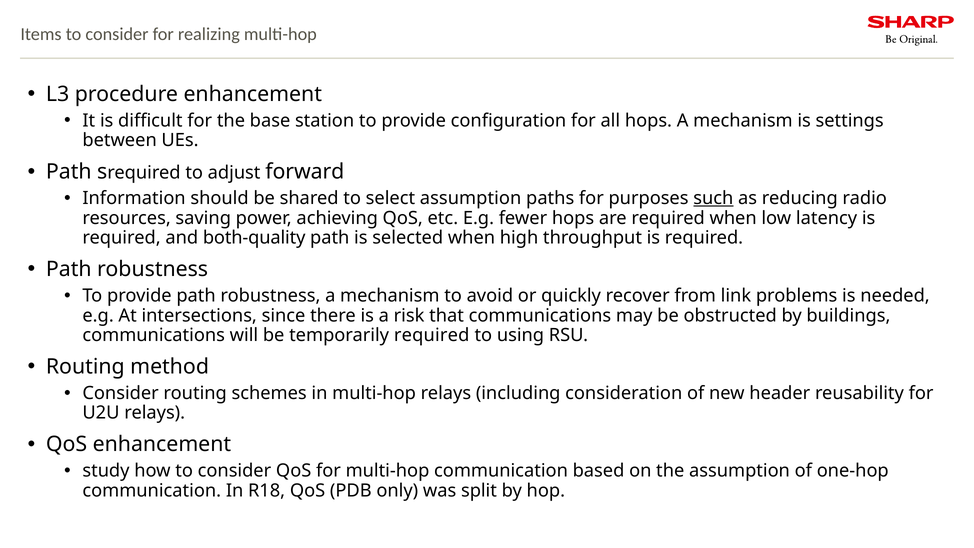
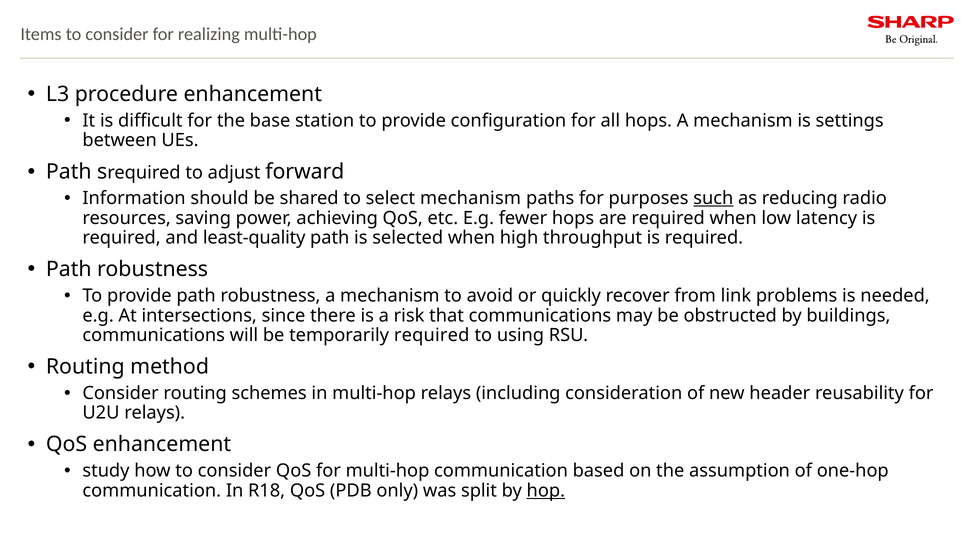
select assumption: assumption -> mechanism (471, 198)
both-quality: both-quality -> least-quality (254, 238)
hop underline: none -> present (546, 491)
